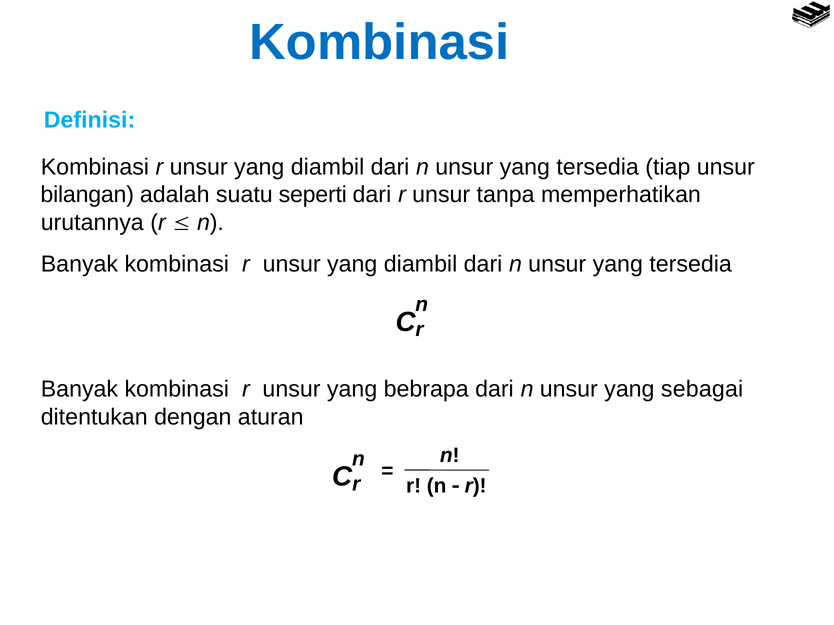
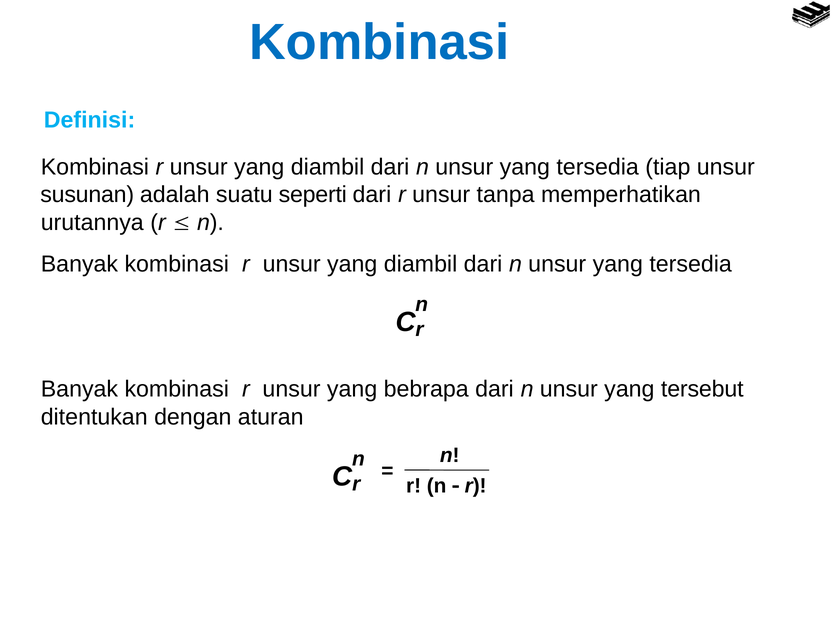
bilangan: bilangan -> susunan (87, 195)
sebagai: sebagai -> tersebut (702, 389)
